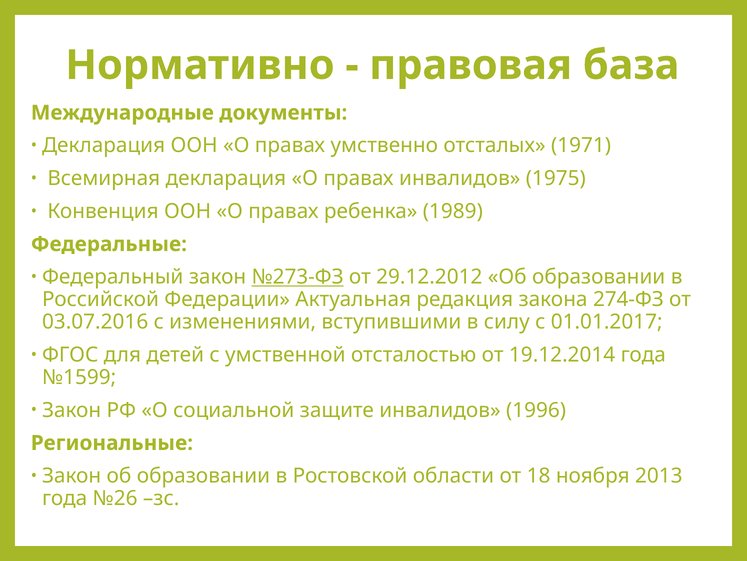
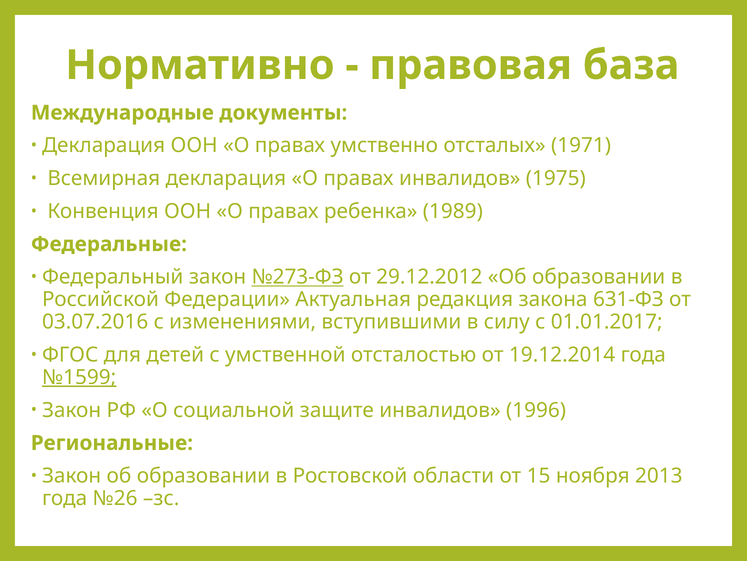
274-ФЗ: 274-ФЗ -> 631-ФЗ (628, 299)
№1599 underline: none -> present (79, 377)
18: 18 -> 15 (539, 475)
